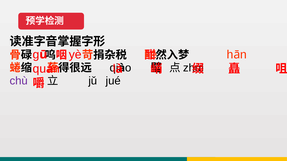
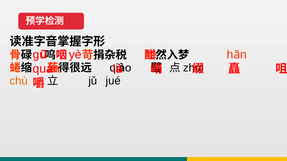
chù colour: purple -> orange (19, 81)
